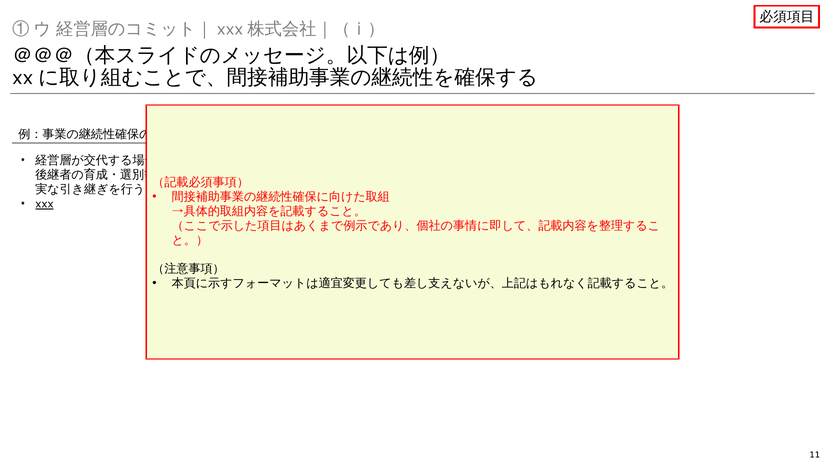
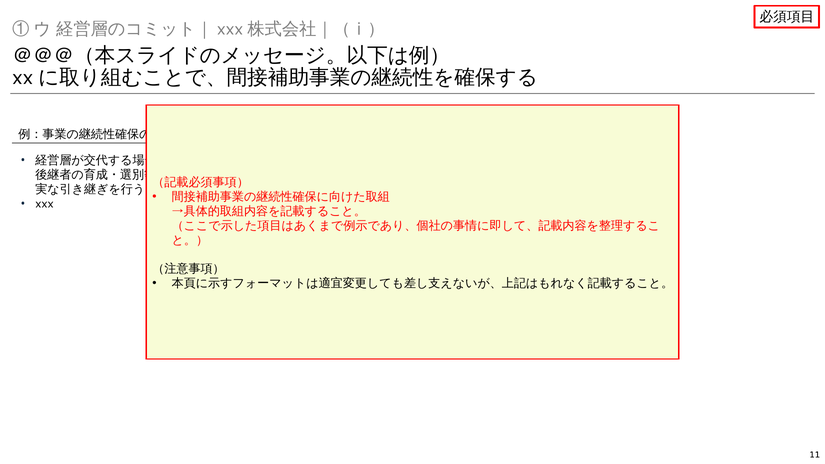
xxx underline: present -> none (45, 204)
